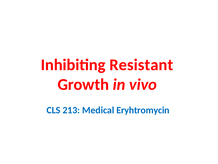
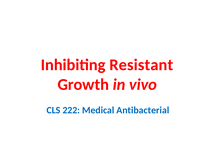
213: 213 -> 222 (71, 110)
Eryhtromycin: Eryhtromycin -> Antibacterial (143, 110)
